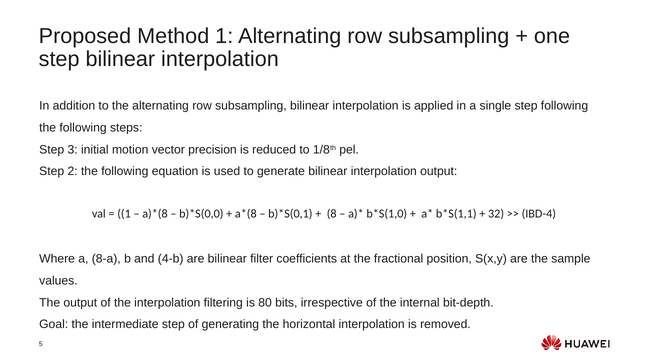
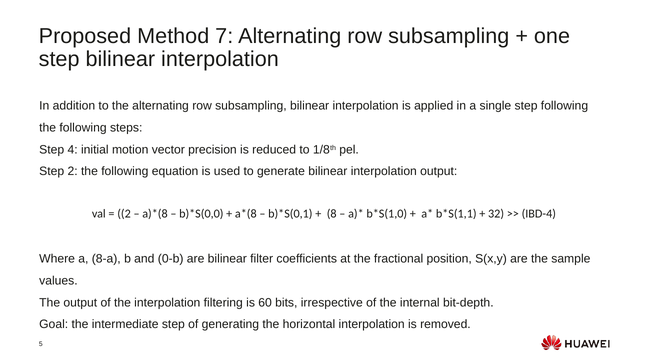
Method 1: 1 -> 7 (224, 36)
3: 3 -> 4 (73, 150)
1: 1 -> 2 (124, 214)
4-b: 4-b -> 0-b (171, 259)
80: 80 -> 60 (265, 303)
